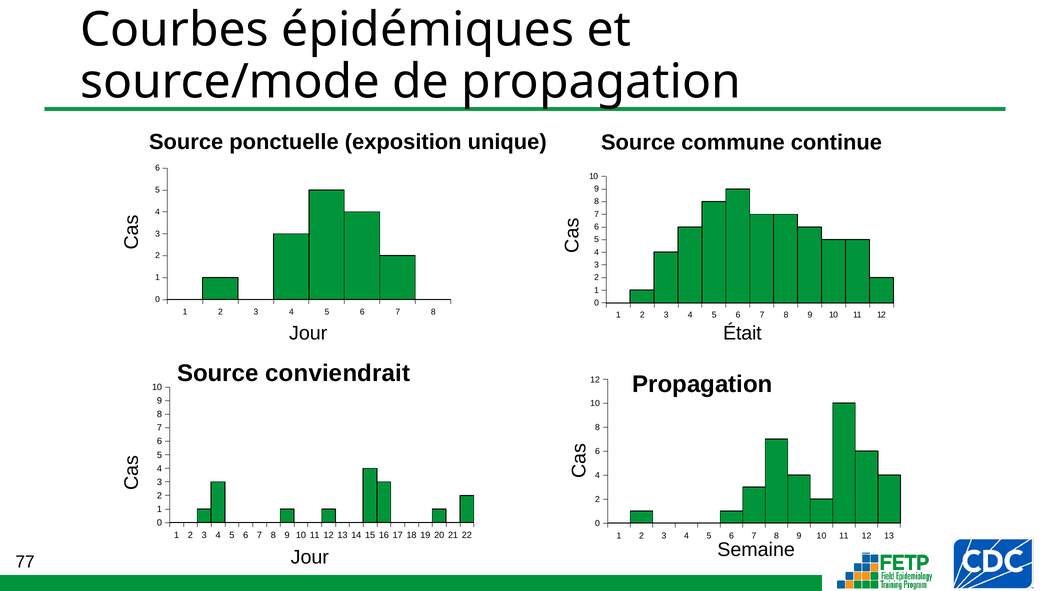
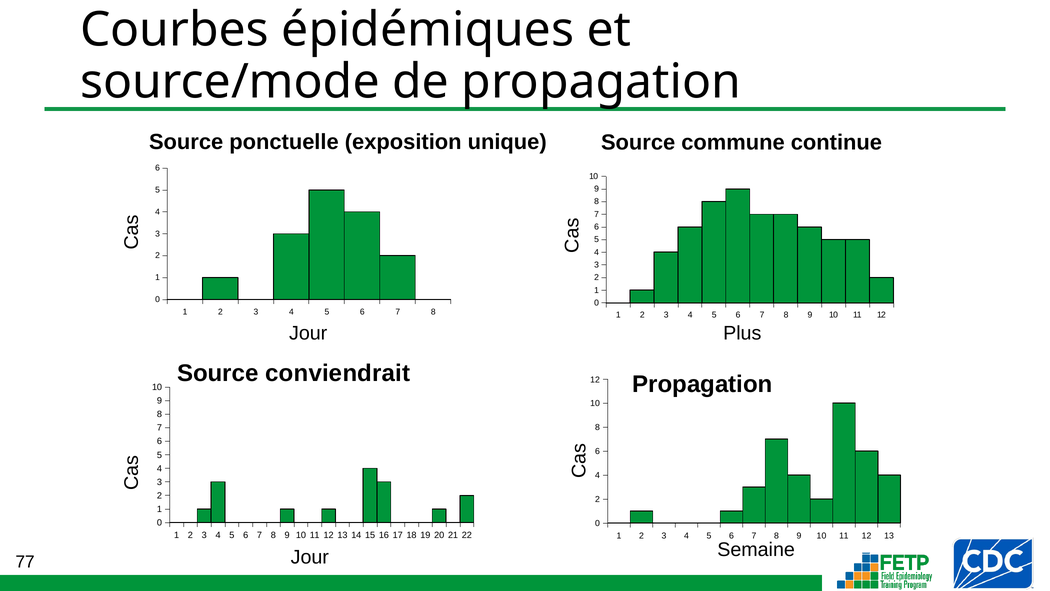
Était: Était -> Plus (742, 333)
